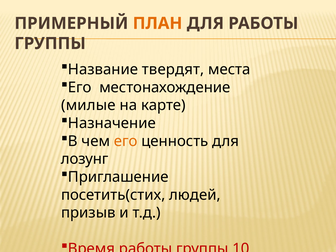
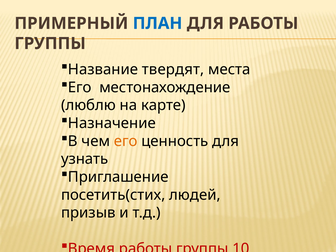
ПЛАН colour: orange -> blue (158, 23)
милые: милые -> люблю (88, 105)
лозунг: лозунг -> узнать (85, 159)
